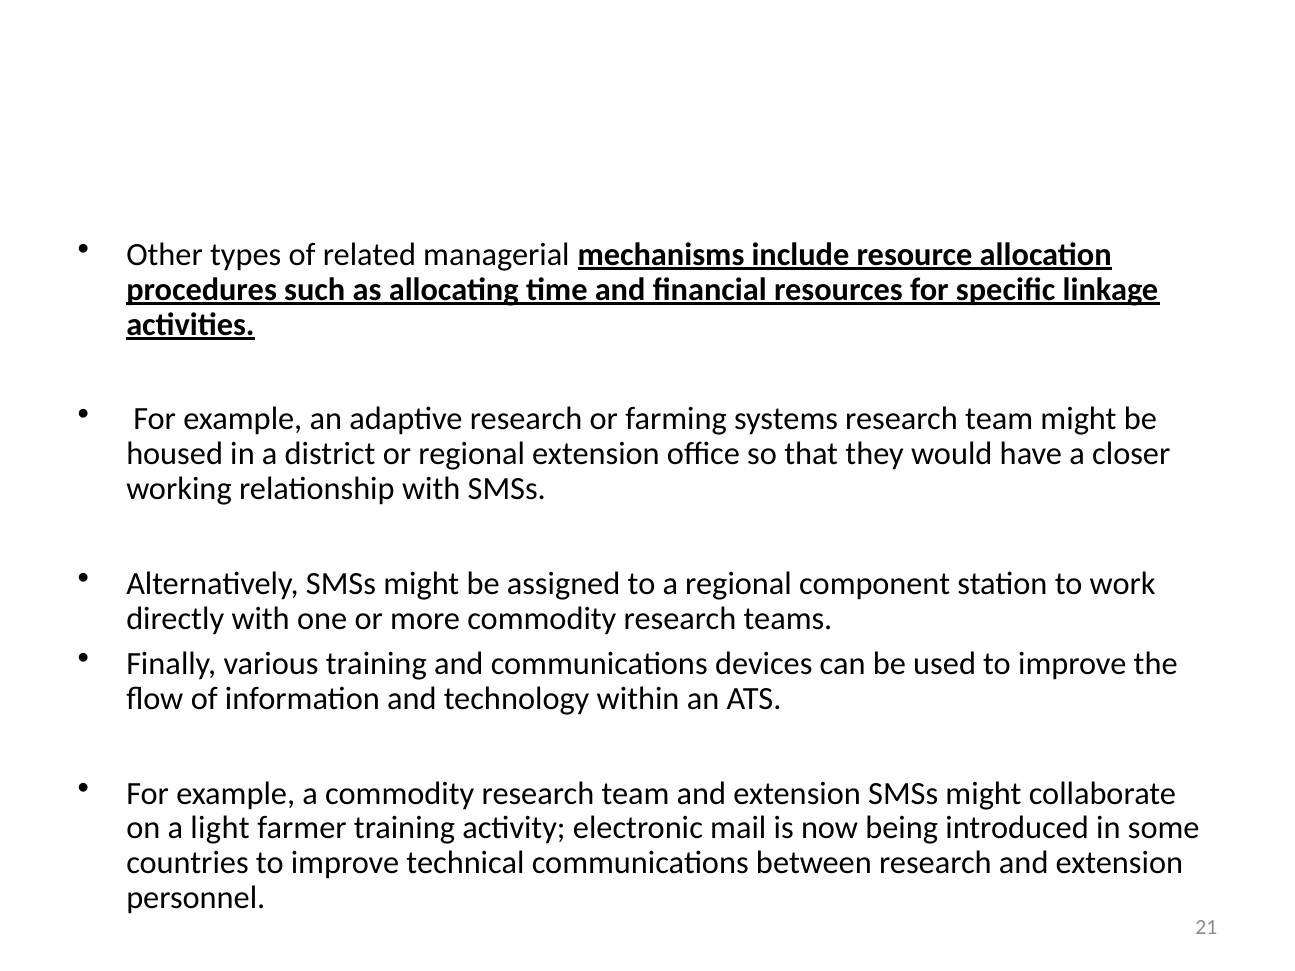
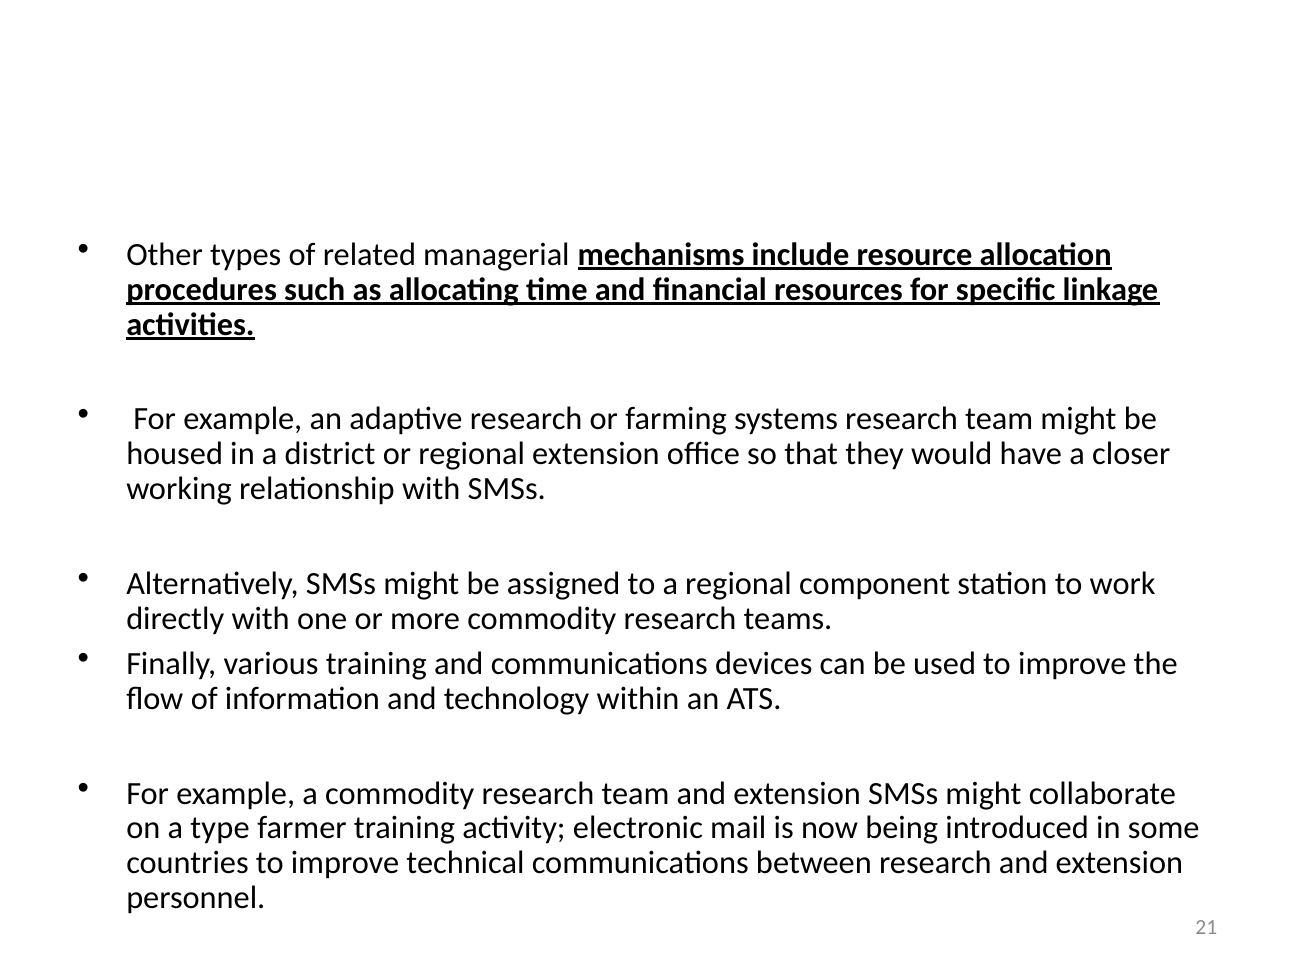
light: light -> type (220, 829)
